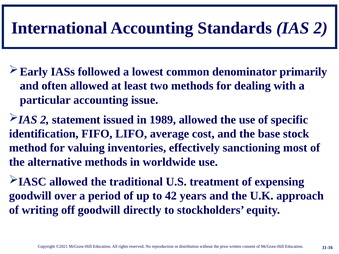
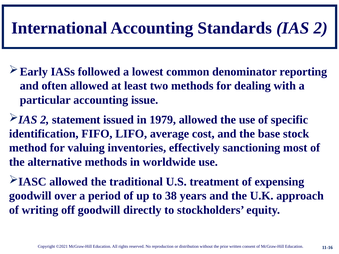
primarily: primarily -> reporting (303, 72)
1989: 1989 -> 1979 (163, 120)
42: 42 -> 38 (171, 196)
